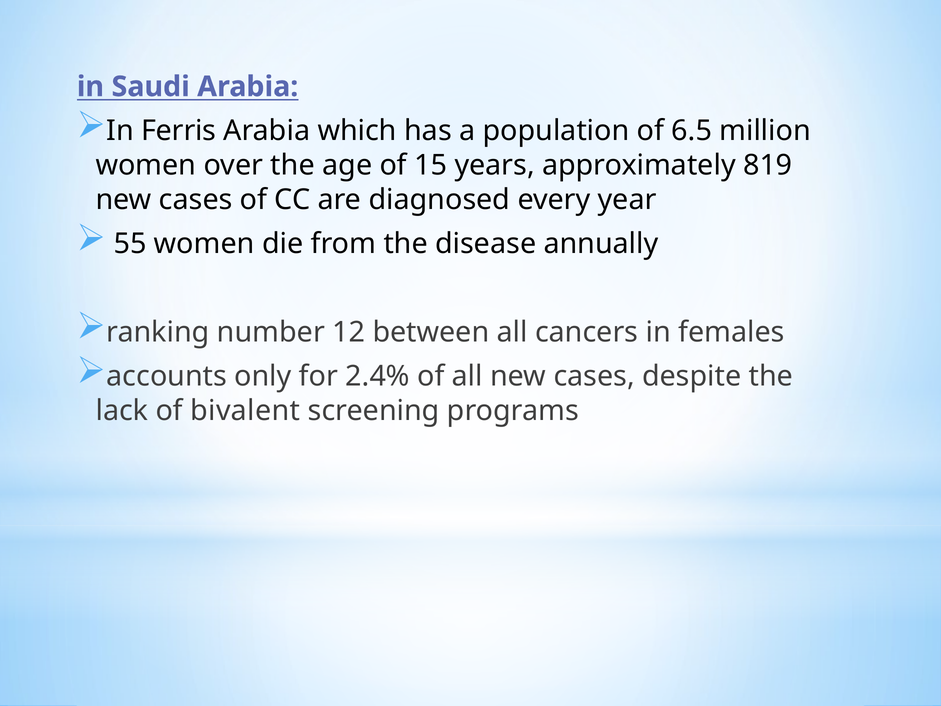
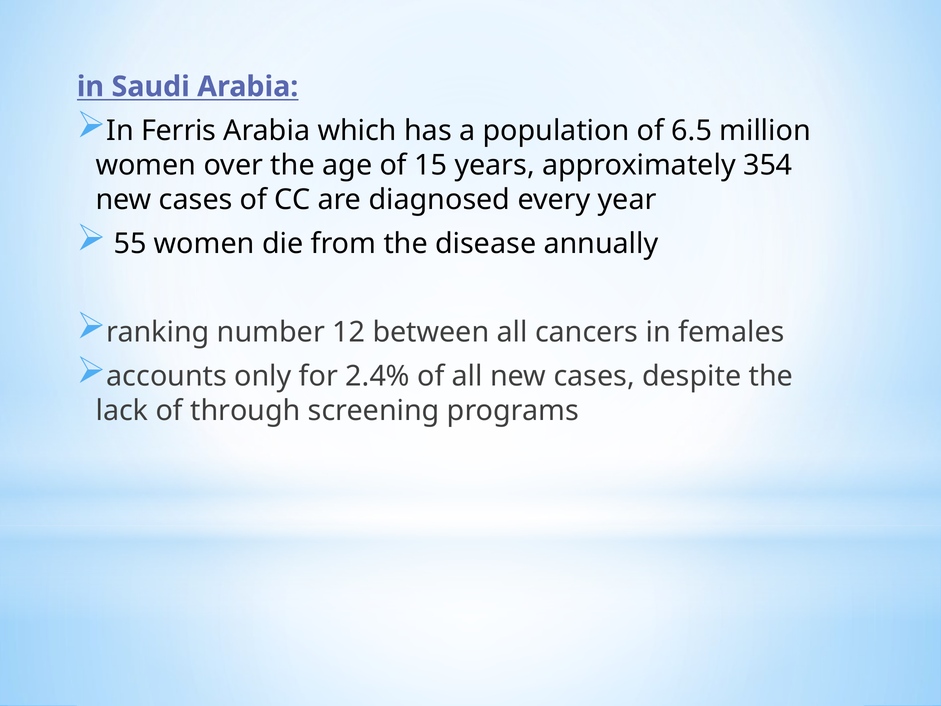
819: 819 -> 354 (768, 165)
bivalent: bivalent -> through (245, 411)
